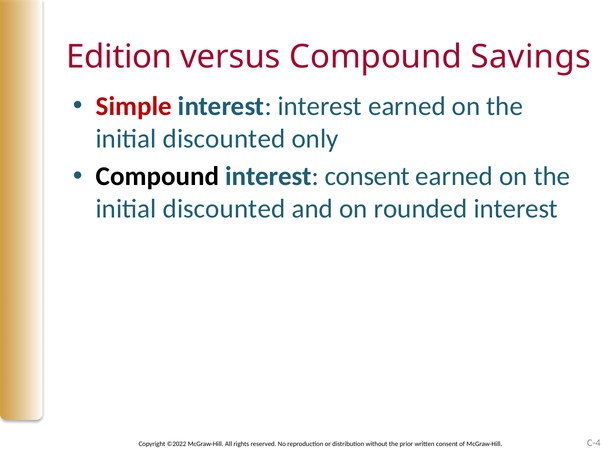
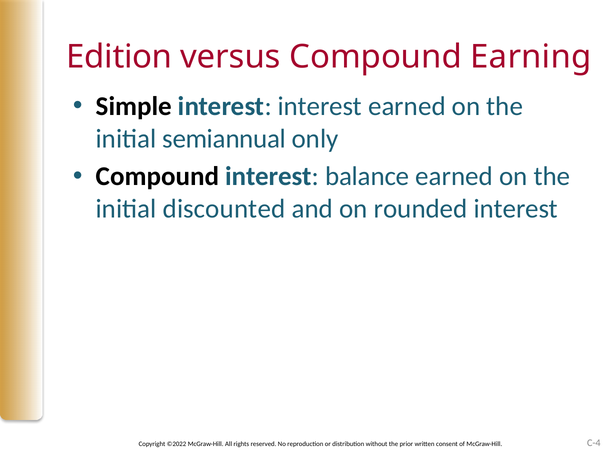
Savings: Savings -> Earning (531, 57)
Simple colour: red -> black (134, 106)
discounted: discounted -> semiannual (224, 139)
interest consent: consent -> balance (367, 177)
